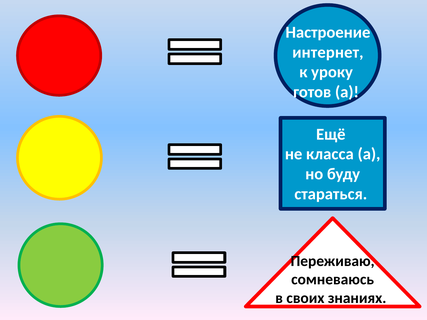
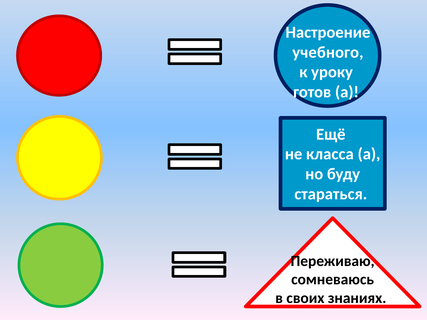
интернет: интернет -> учебного (328, 52)
